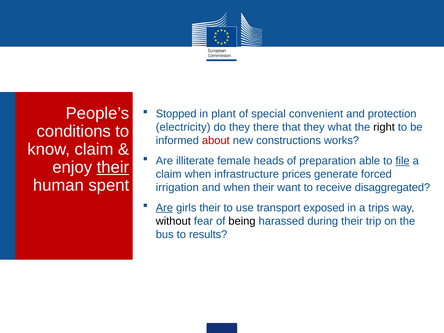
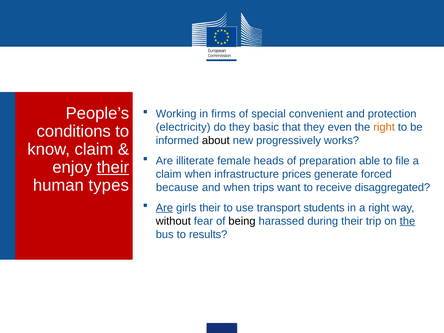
Stopped: Stopped -> Working (176, 114)
plant: plant -> firms (223, 114)
there: there -> basic (266, 127)
what: what -> even (340, 127)
right colour: black -> orange (384, 127)
about colour: red -> black (216, 141)
constructions: constructions -> progressively (289, 141)
file underline: present -> none (403, 161)
spent: spent -> types (109, 185)
irrigation: irrigation -> because (177, 187)
when their: their -> trips (264, 187)
exposed: exposed -> students (324, 208)
a trips: trips -> right (379, 208)
the underline: none -> present (407, 221)
